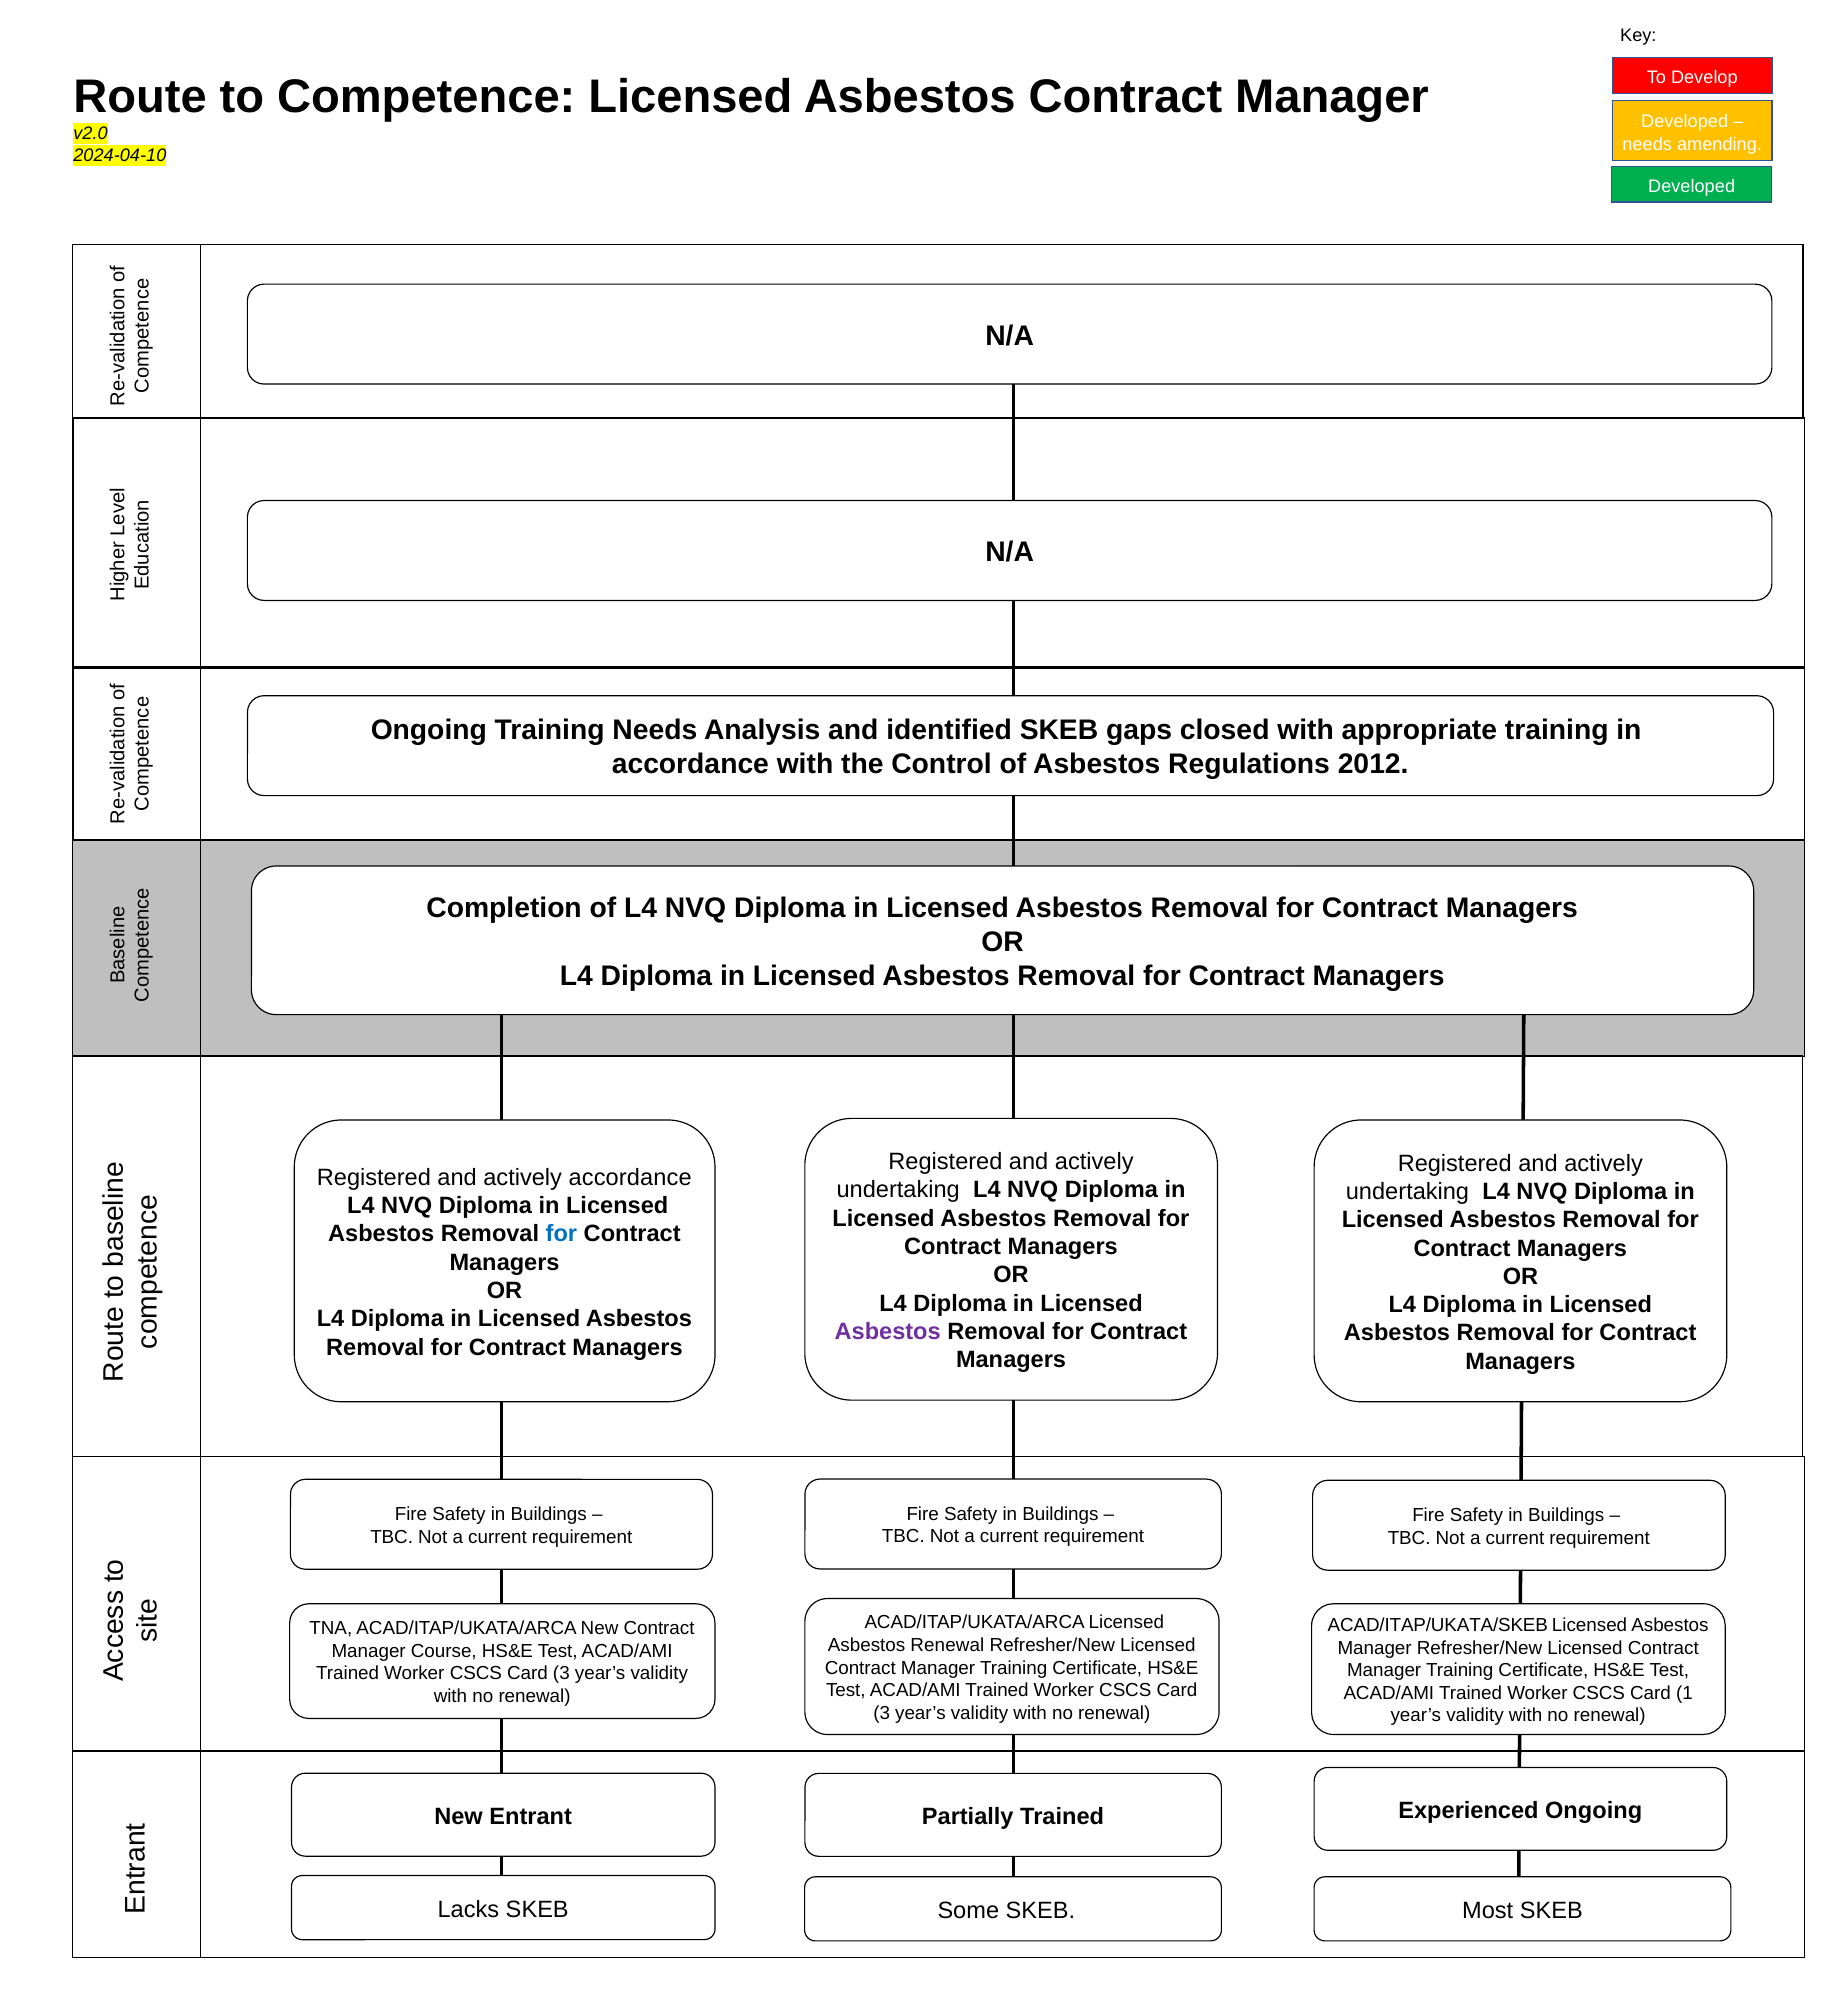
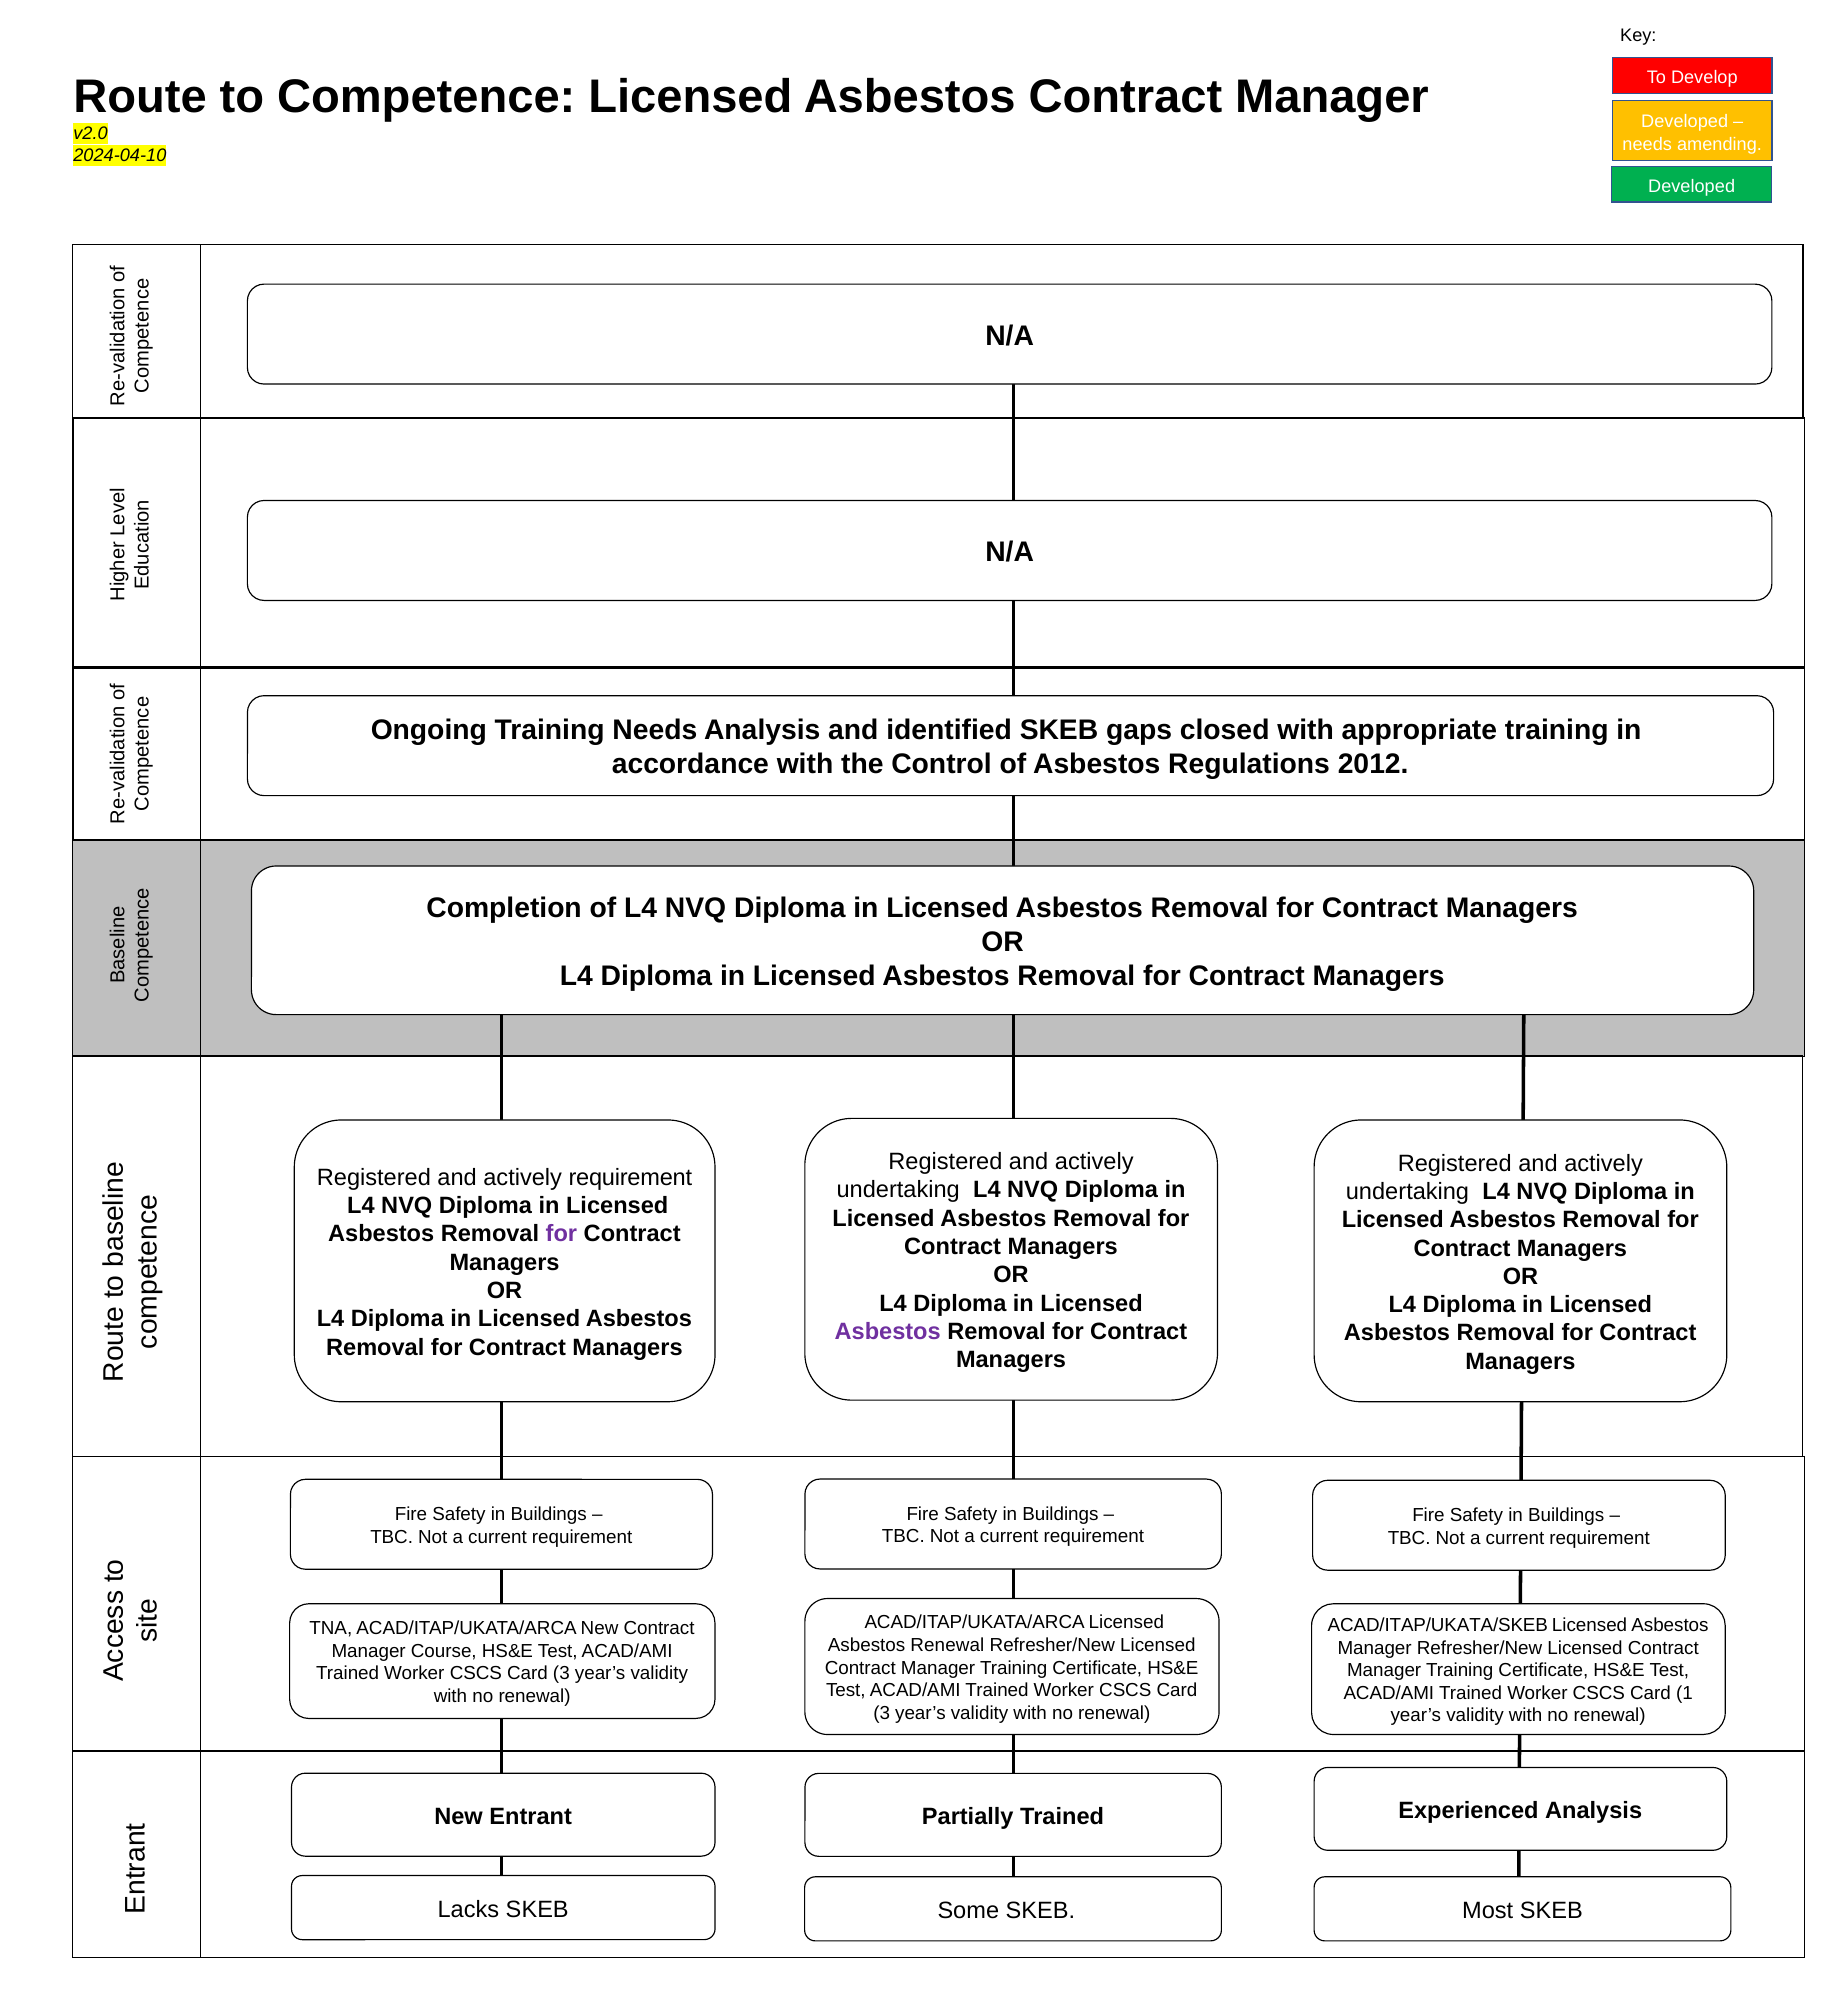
actively accordance: accordance -> requirement (630, 1178)
for colour: blue -> purple (561, 1234)
Experienced Ongoing: Ongoing -> Analysis (1594, 1811)
